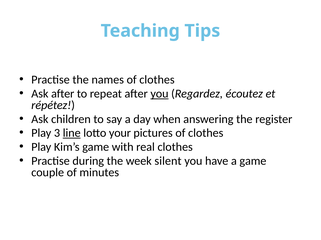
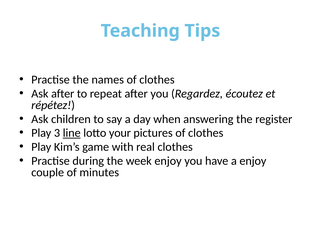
you underline: present -> none (159, 94)
week silent: silent -> enjoy (168, 161)
a game: game -> enjoy (253, 161)
